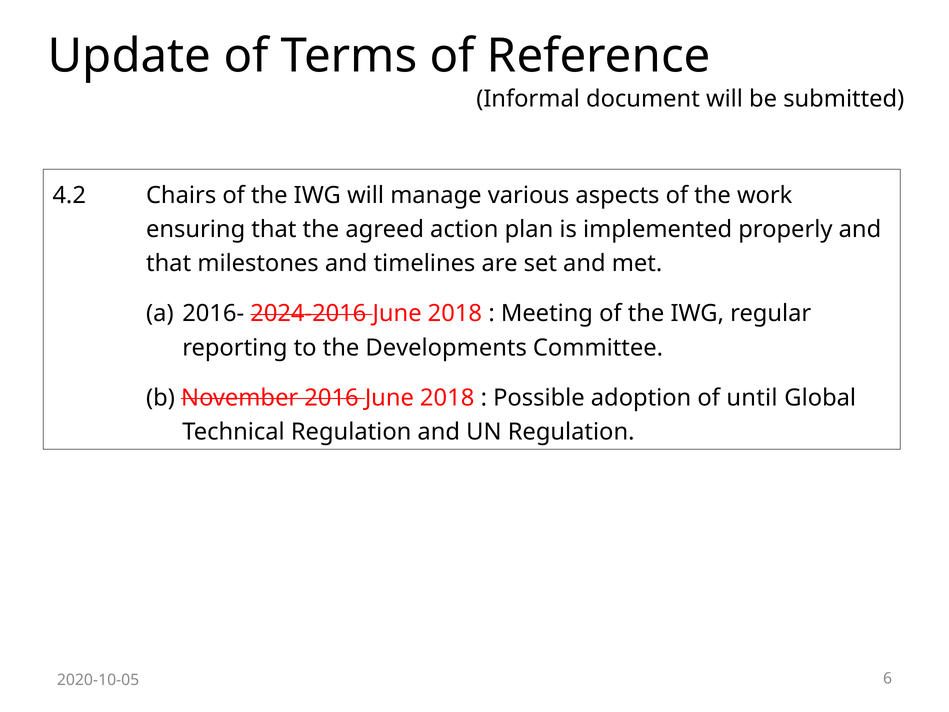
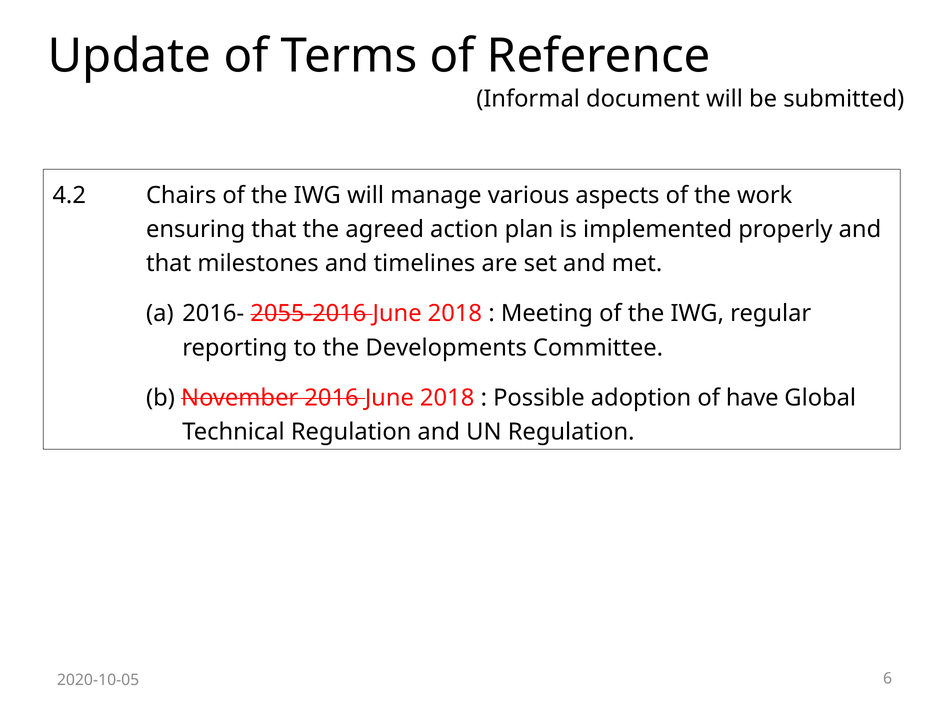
2024-2016: 2024-2016 -> 2055-2016 (308, 313)
until: until -> have (752, 398)
